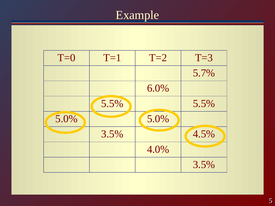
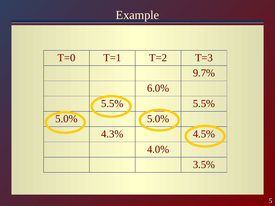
5.7%: 5.7% -> 9.7% (204, 73)
3.5%: 3.5% -> 4.3% (112, 134)
